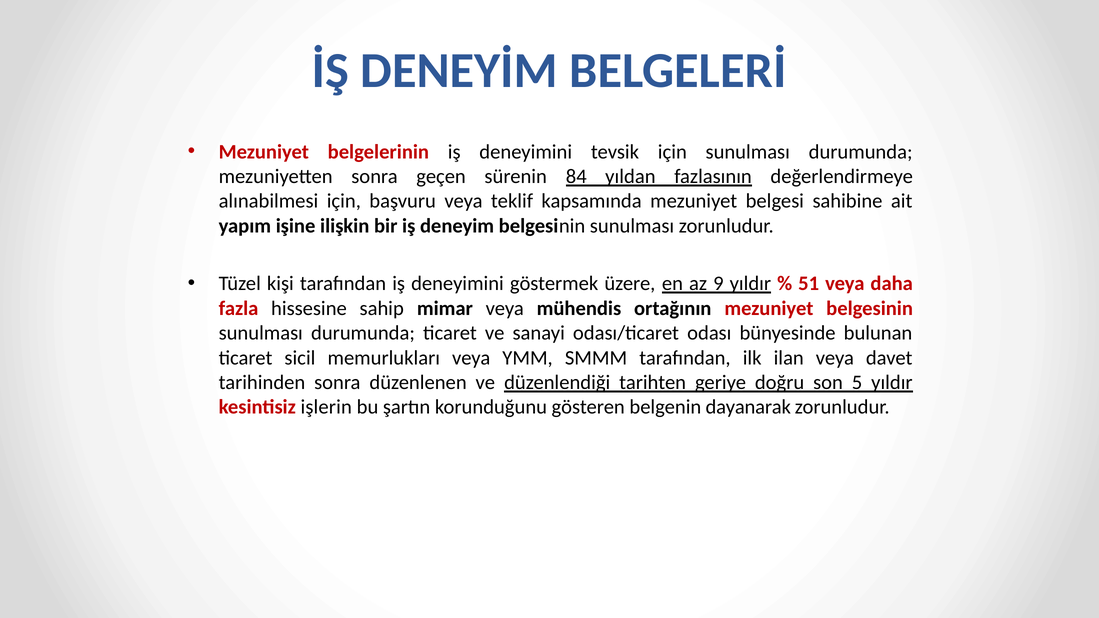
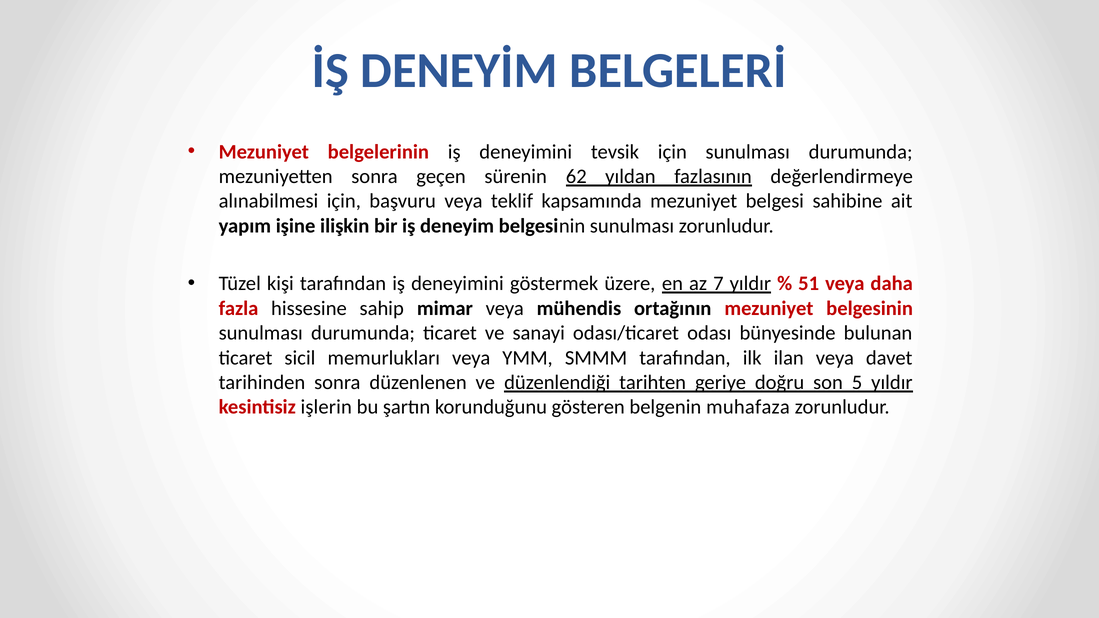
84: 84 -> 62 (576, 176)
9: 9 -> 7 (718, 284)
dayanarak: dayanarak -> muhafaza (748, 407)
